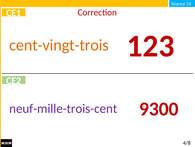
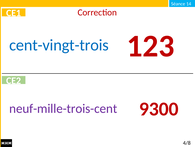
cent-vingt-trois colour: orange -> blue (59, 45)
